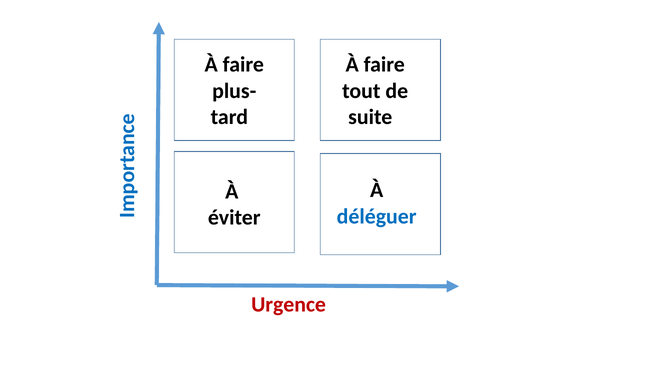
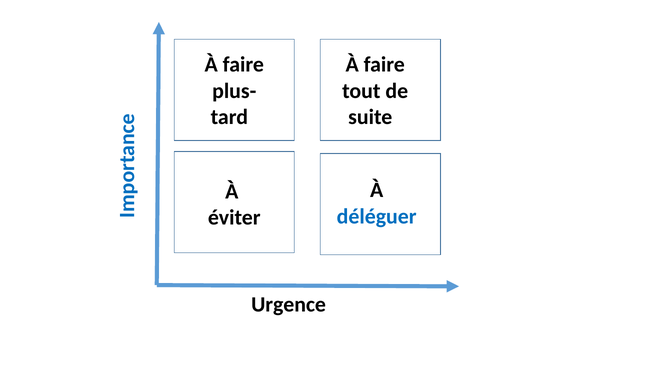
Urgence colour: red -> black (289, 305)
